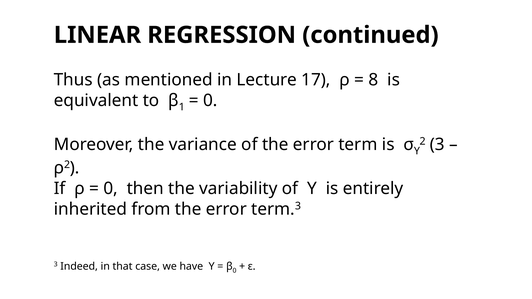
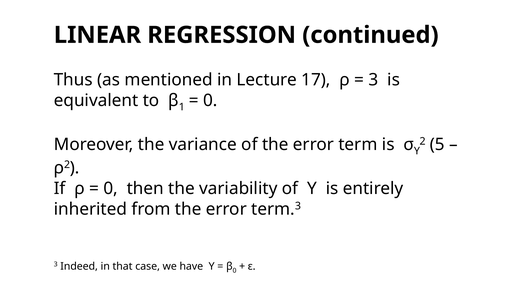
8: 8 -> 3 (373, 80)
3: 3 -> 5 (437, 145)
